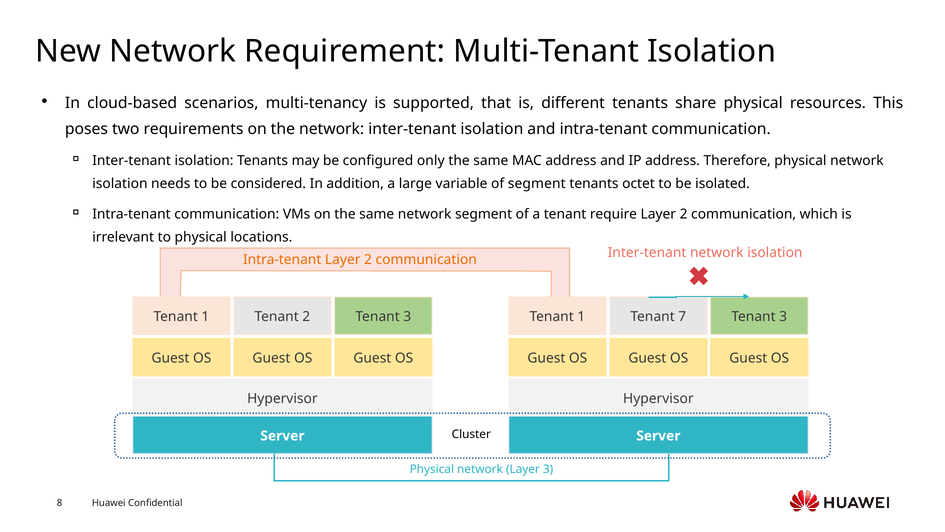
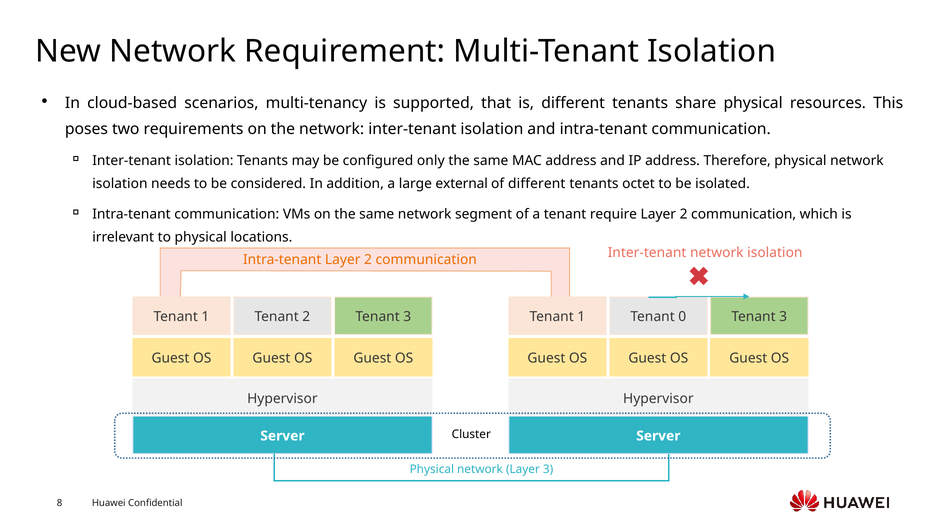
variable: variable -> external (462, 184)
of segment: segment -> different (537, 184)
7: 7 -> 0 (682, 316)
